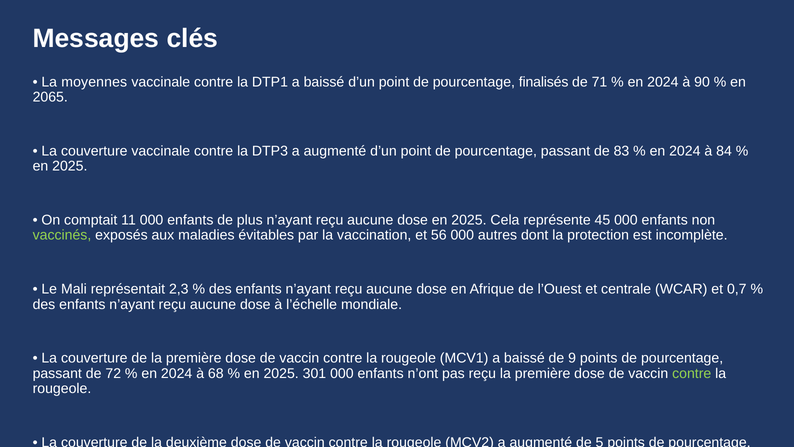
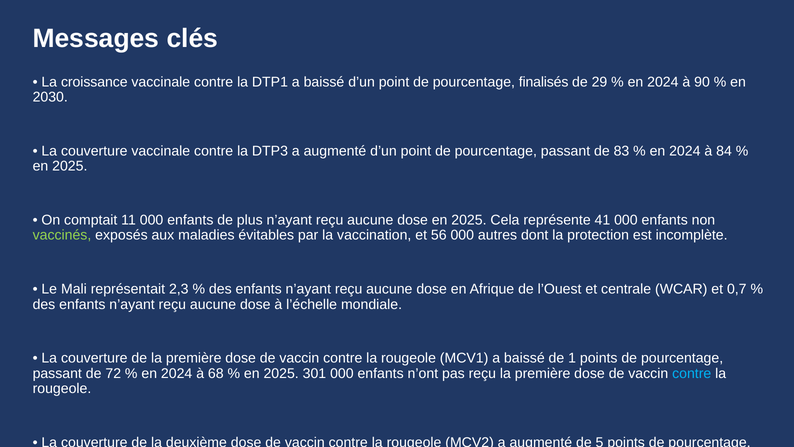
moyennes: moyennes -> croissance (94, 82)
71: 71 -> 29 (599, 82)
2065: 2065 -> 2030 (50, 97)
45: 45 -> 41 (602, 220)
9: 9 -> 1 (572, 358)
contre colour: light green -> light blue (692, 373)
